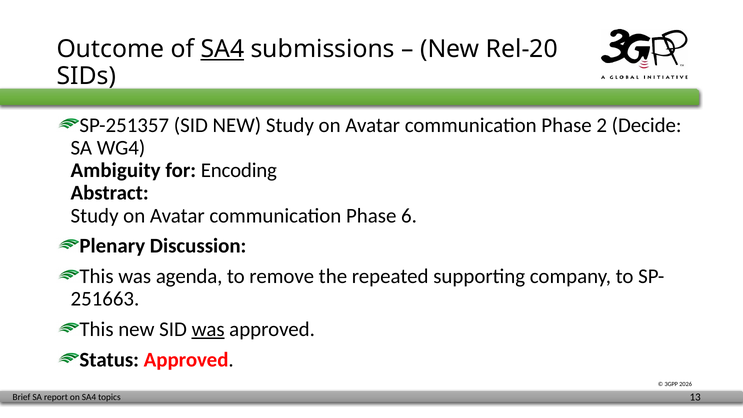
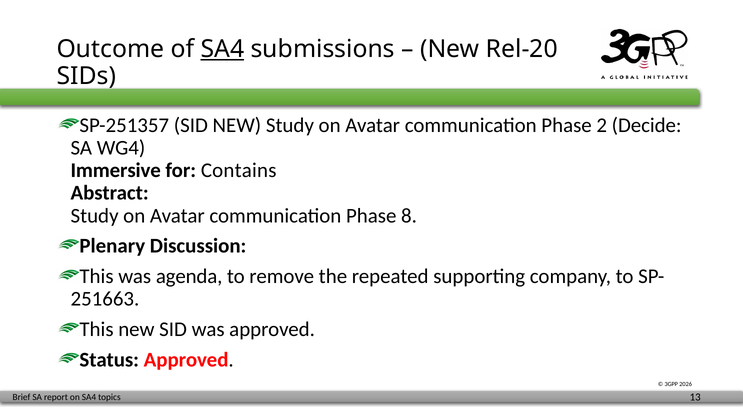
Ambiguity: Ambiguity -> Immersive (116, 170)
Encoding: Encoding -> Contains (239, 170)
6: 6 -> 8 (409, 216)
was underline: present -> none (208, 329)
